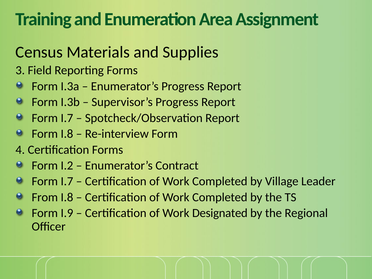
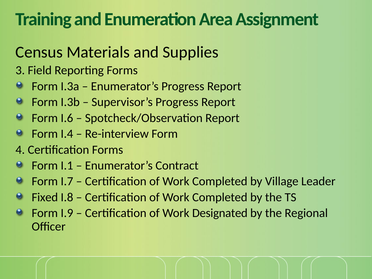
I.7: I.7 -> I.6 (67, 118)
Form I.8: I.8 -> I.4 (67, 134)
I.2: I.2 -> I.1 (67, 166)
From: From -> Fixed (45, 197)
